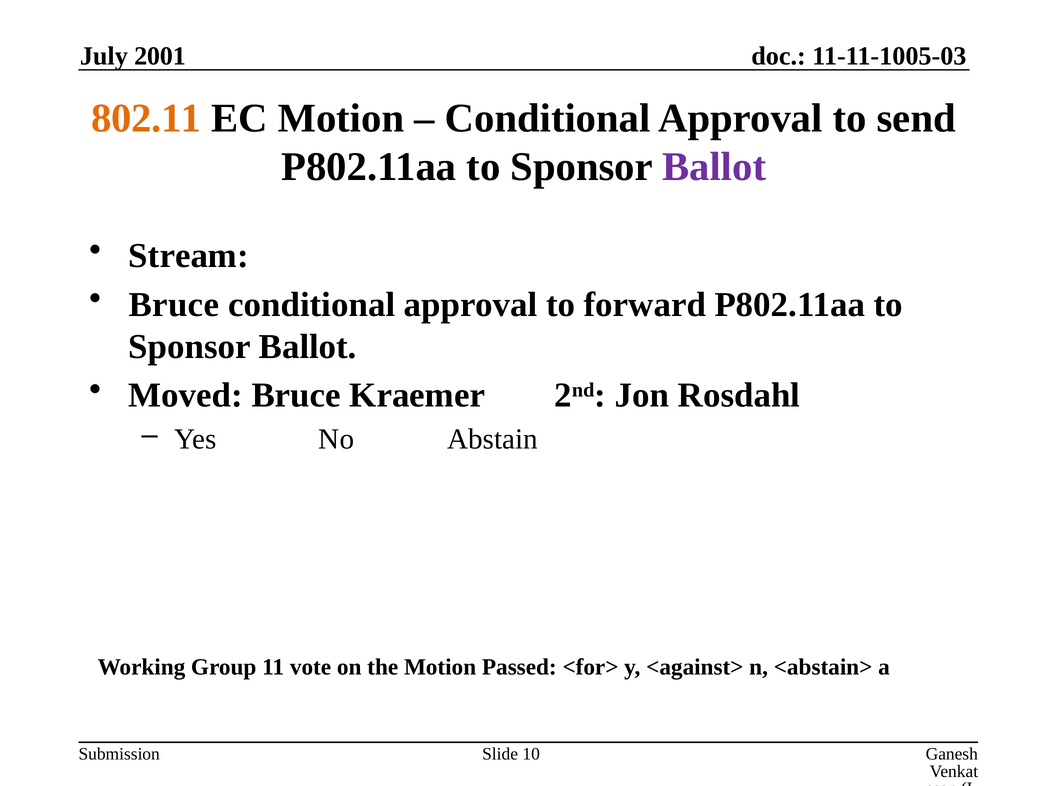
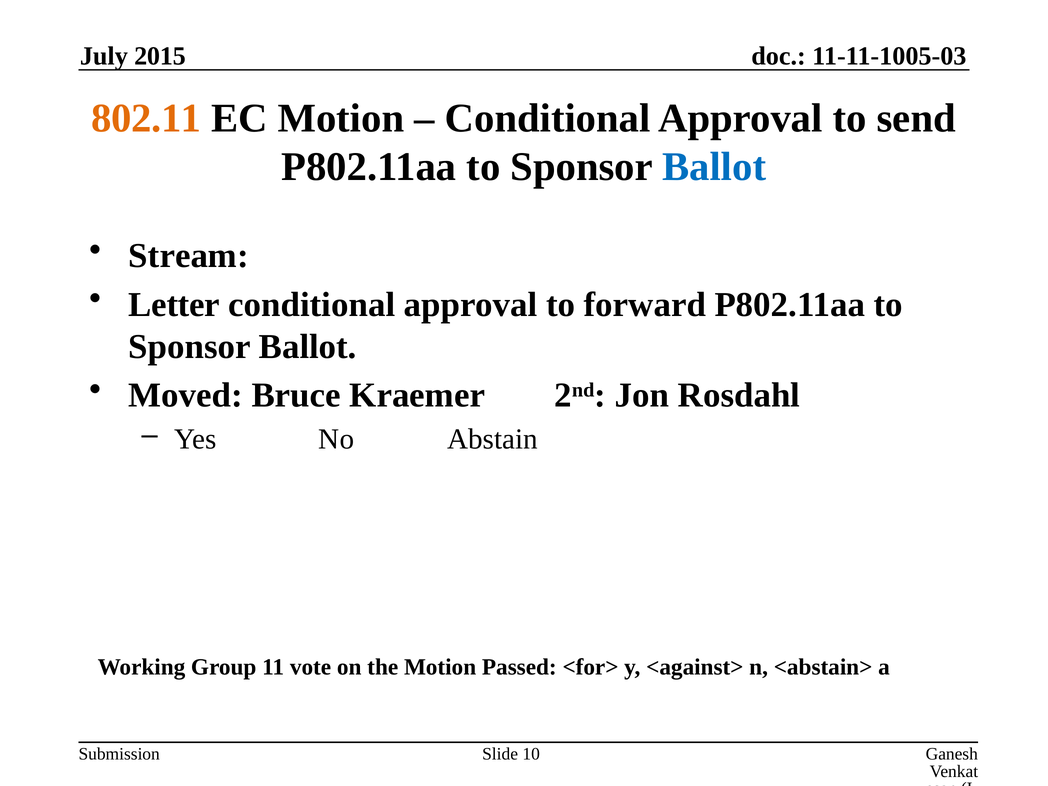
2001: 2001 -> 2015 (160, 56)
Ballot colour: purple -> blue (714, 167)
Bruce: Bruce -> Letter (174, 305)
